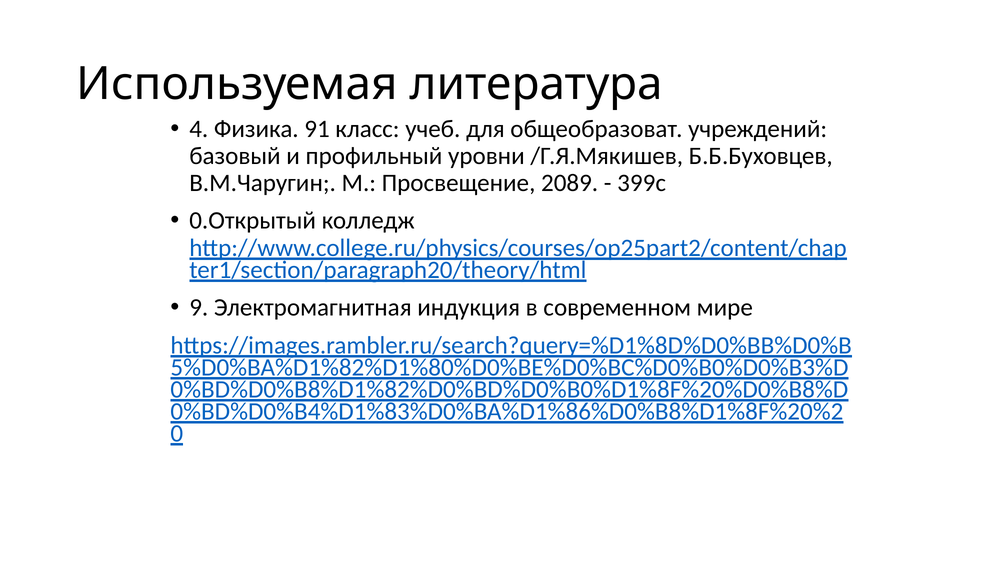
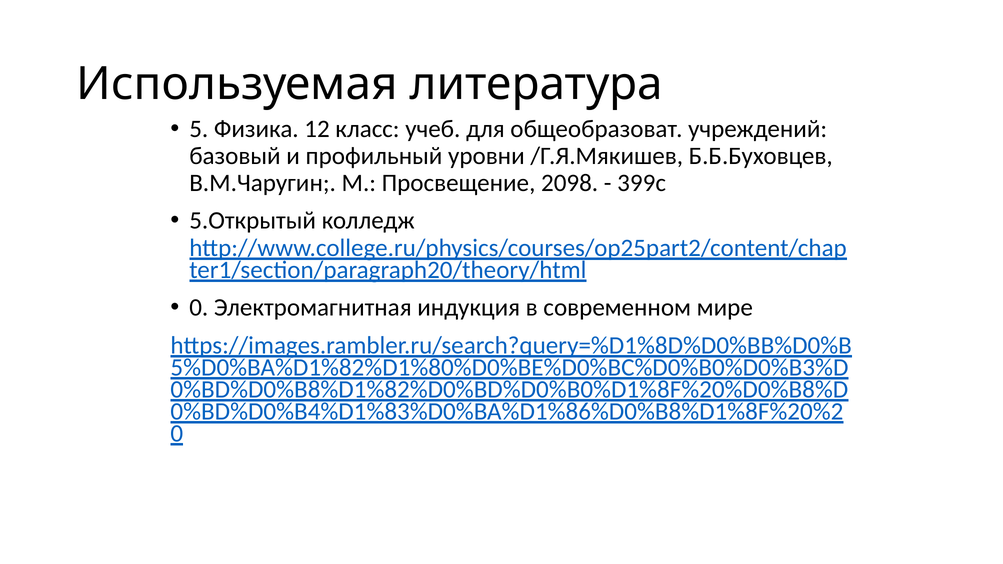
4: 4 -> 5 (199, 129)
91: 91 -> 12 (317, 129)
2089: 2089 -> 2098 (570, 183)
0.Открытый: 0.Открытый -> 5.Открытый (253, 220)
9: 9 -> 0 (199, 308)
